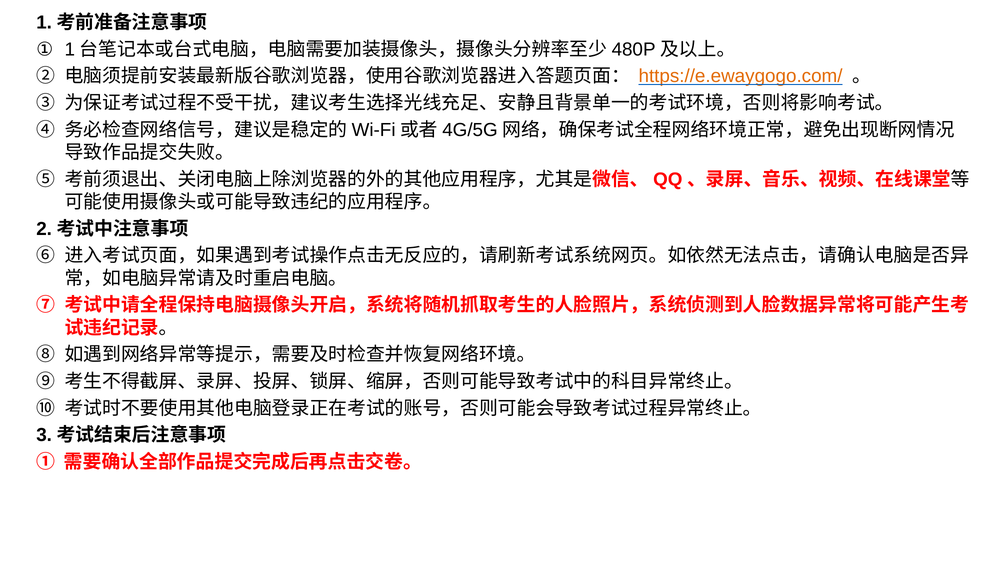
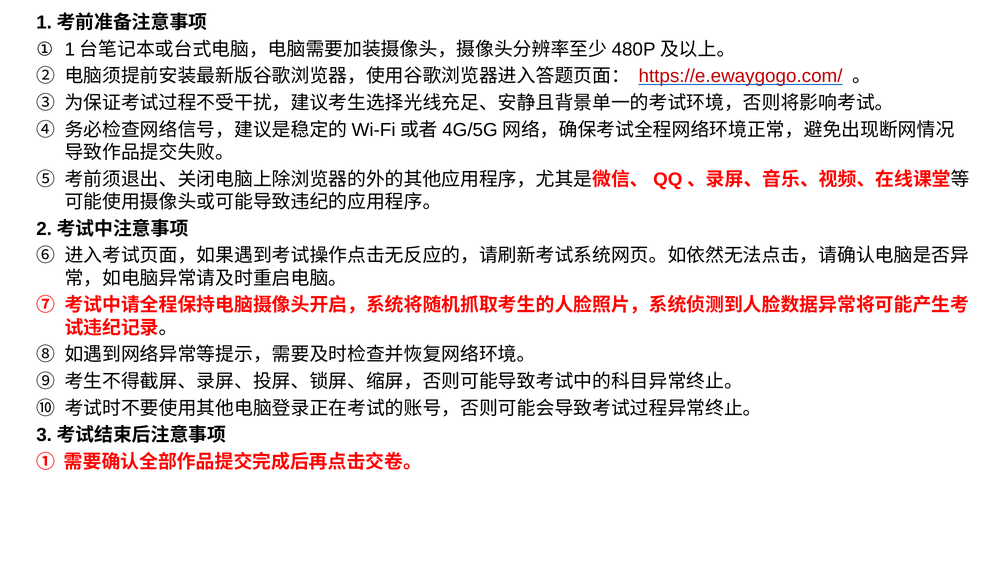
https://e.ewaygogo.com/ colour: orange -> red (741, 76)
